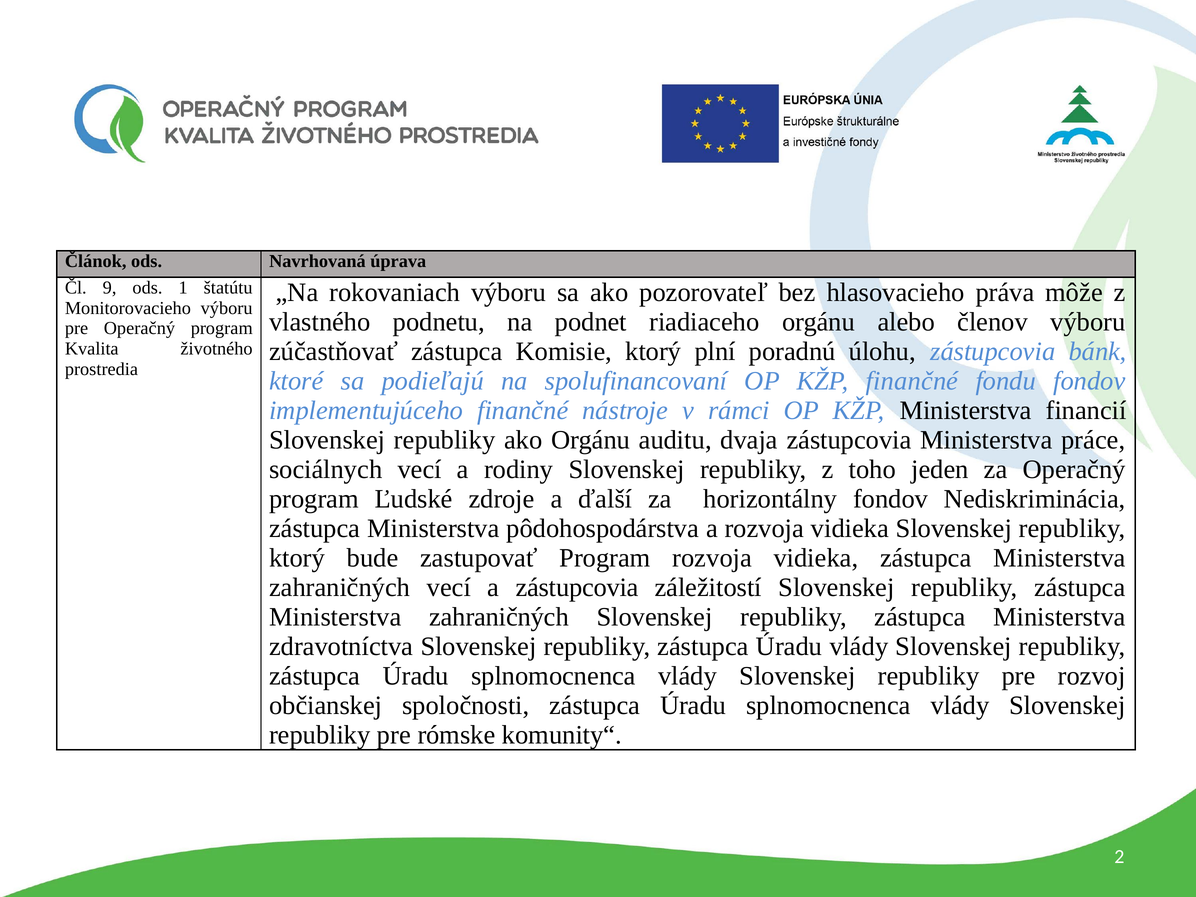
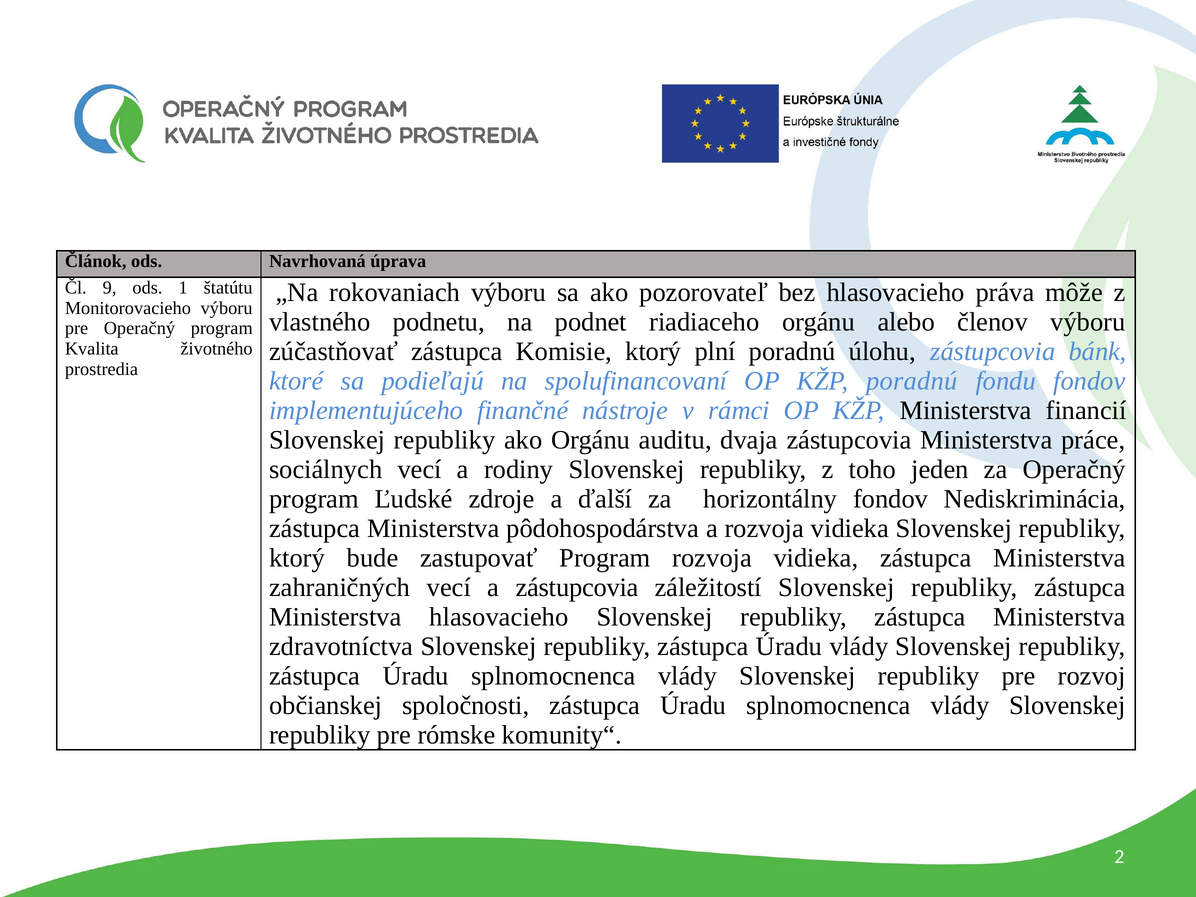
KŽP finančné: finančné -> poradnú (912, 381)
zahraničných: zahraničných -> hlasovacieho (499, 617)
